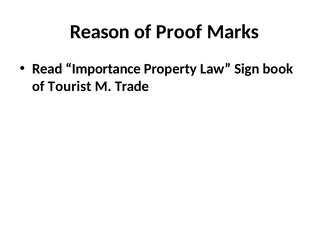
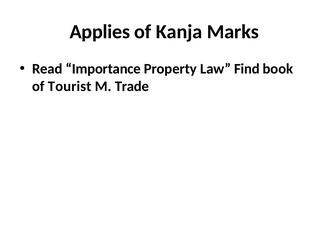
Reason: Reason -> Applies (100, 32)
Proof: Proof -> Kanja (179, 32)
Sign: Sign -> Find (247, 69)
